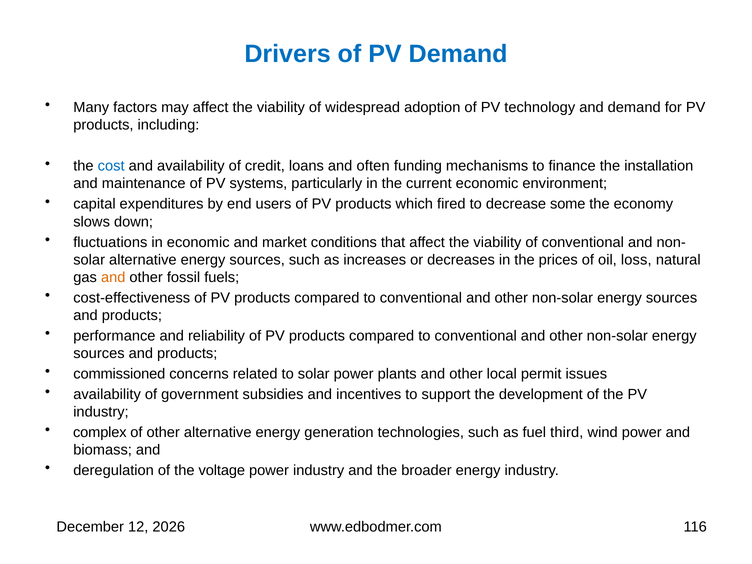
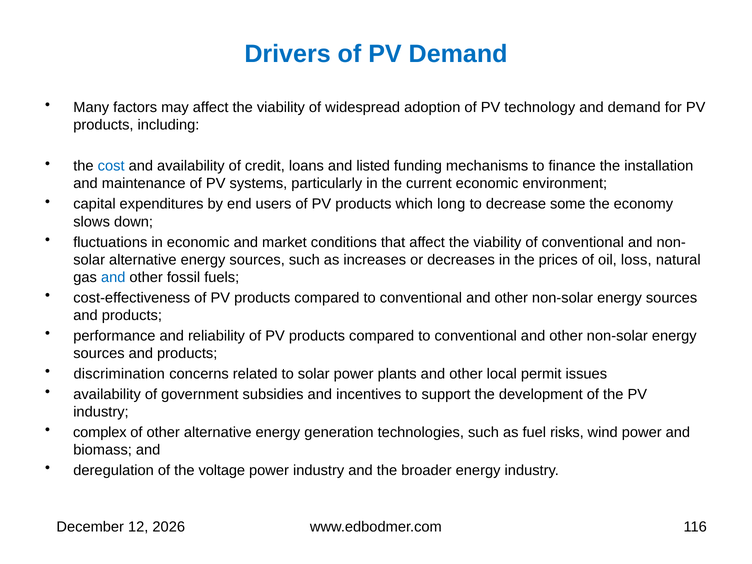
often: often -> listed (373, 166)
fired: fired -> long (451, 204)
and colour: orange -> blue (113, 277)
commissioned: commissioned -> discrimination (119, 374)
third: third -> risks (567, 432)
